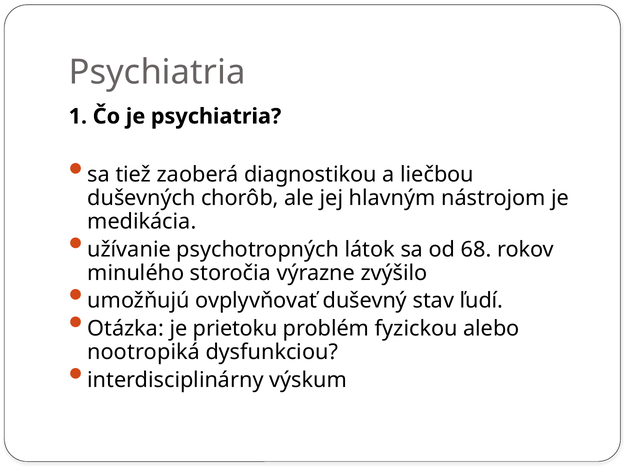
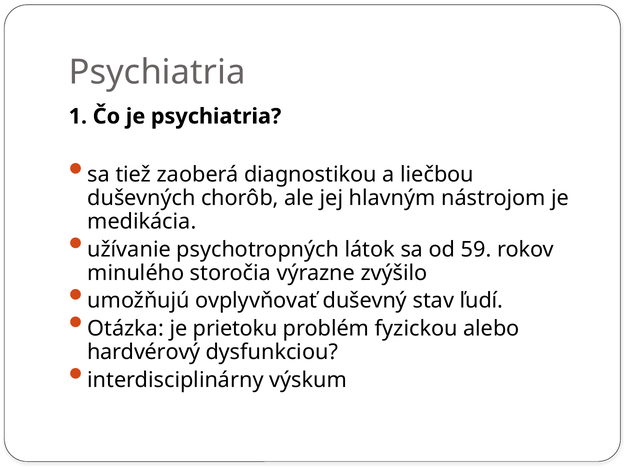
68: 68 -> 59 (476, 250)
nootropiká: nootropiká -> hardvérový (144, 353)
